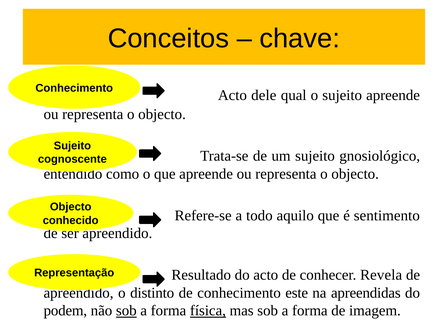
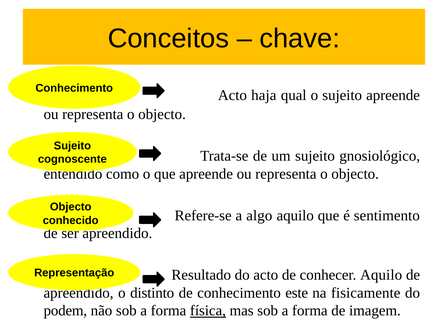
dele: dele -> haja (264, 95)
todo: todo -> algo (259, 216)
conhecer Revela: Revela -> Aquilo (381, 275)
apreendidas: apreendidas -> fisicamente (366, 293)
sob underline: present -> none (126, 311)
